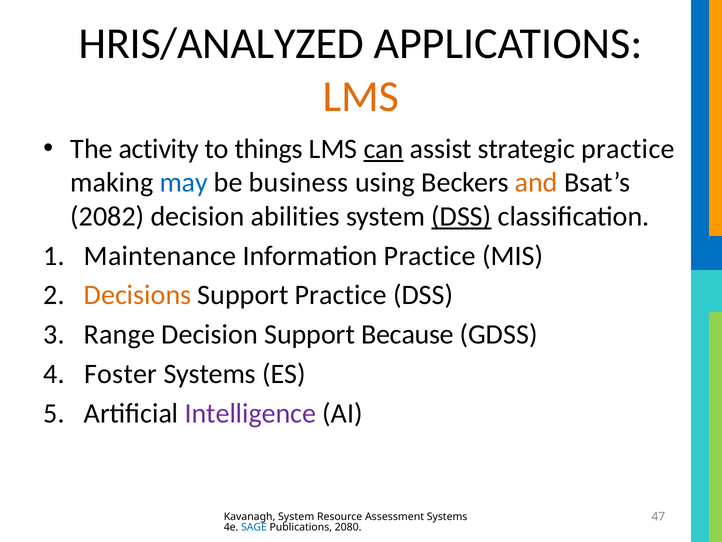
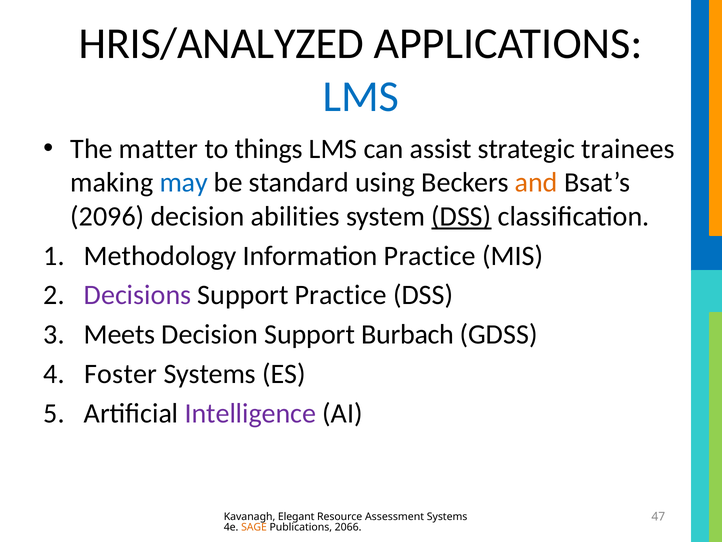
LMS colour: orange -> blue (361, 96)
activity: activity -> matter (159, 149)
can underline: present -> none (384, 149)
strategic practice: practice -> trainees (628, 149)
business: business -> standard (299, 182)
2082: 2082 -> 2096 (107, 216)
Maintenance: Maintenance -> Methodology (160, 256)
Decisions colour: orange -> purple (138, 295)
Range: Range -> Meets (120, 334)
Because: Because -> Burbach (408, 334)
Kavanagh System: System -> Elegant (296, 516)
SAGE colour: blue -> orange (254, 527)
2080: 2080 -> 2066 (348, 527)
